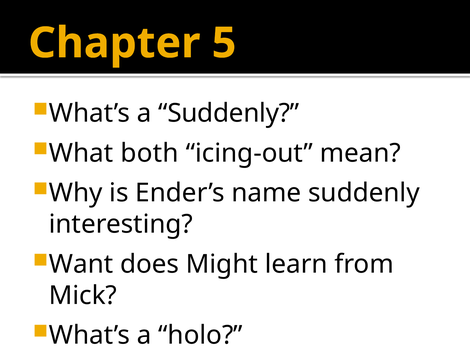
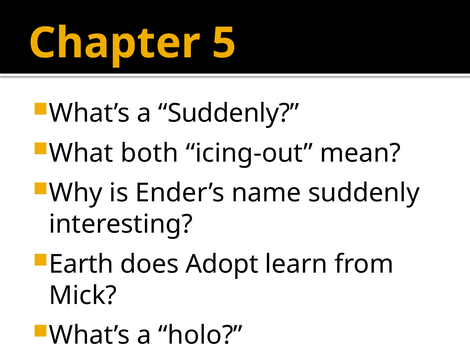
Want: Want -> Earth (81, 265)
Might: Might -> Adopt (222, 265)
